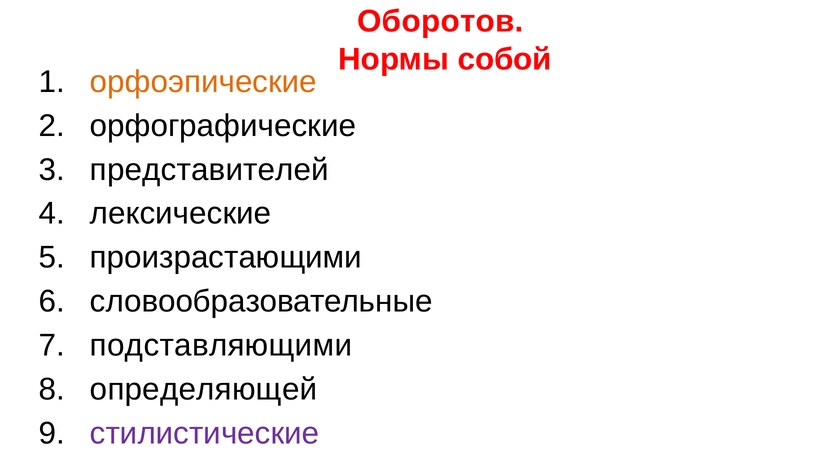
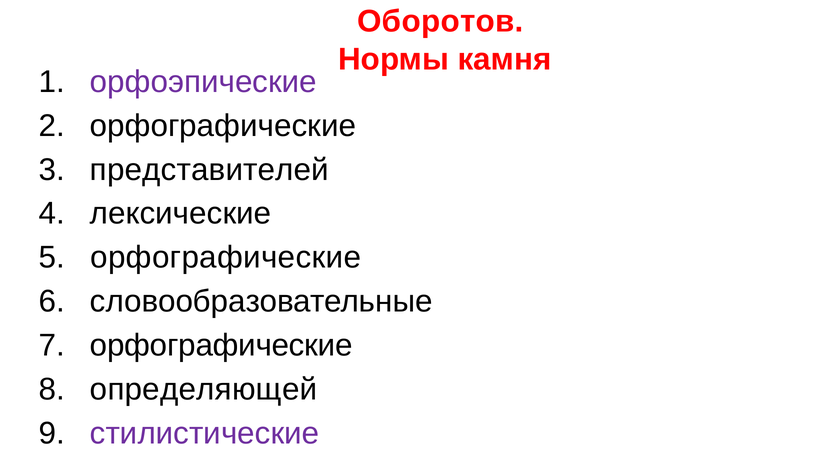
собой: собой -> камня (505, 59)
орфоэпические colour: orange -> purple (203, 82)
произрастающими: произрастающими -> орфографические (226, 258)
подставляющими: подставляющими -> орфографические (221, 346)
